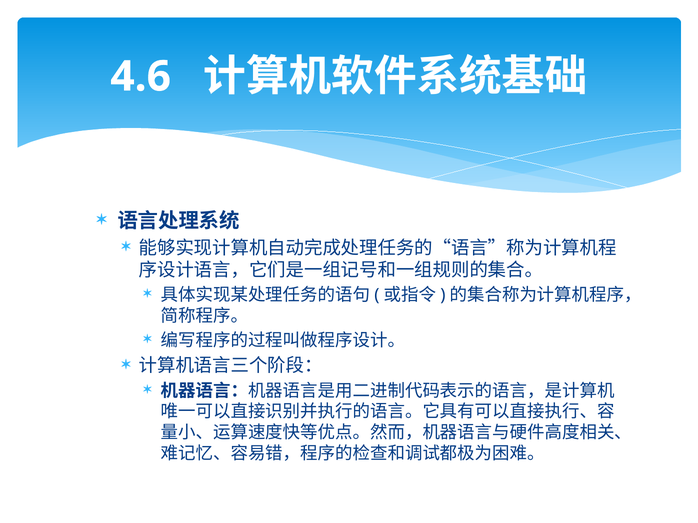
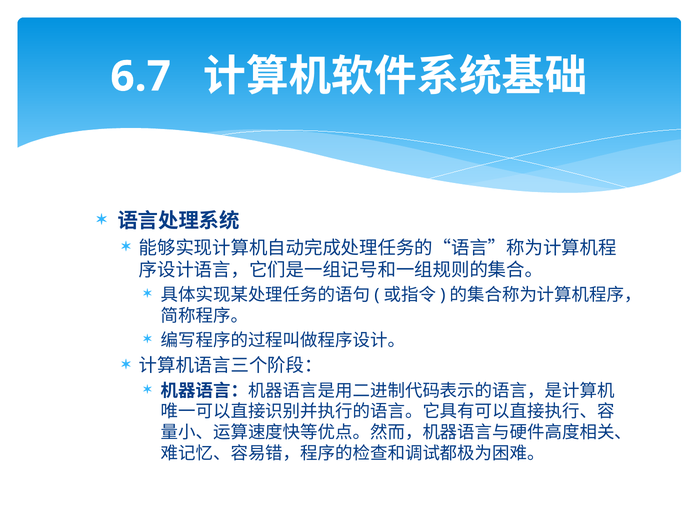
4.6: 4.6 -> 6.7 (141, 77)
